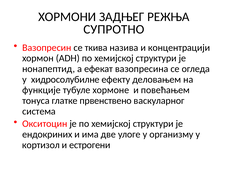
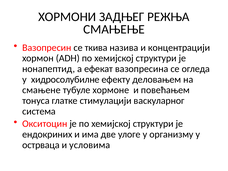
СУПРОТНО: СУПРОТНО -> СМАЊЕЊЕ (114, 29)
функције: функције -> смањене (41, 90)
првенствено: првенствено -> стимулацији (106, 101)
кортизол: кортизол -> острваца (41, 145)
естрогени: естрогени -> условима (90, 145)
